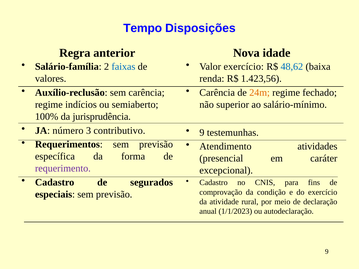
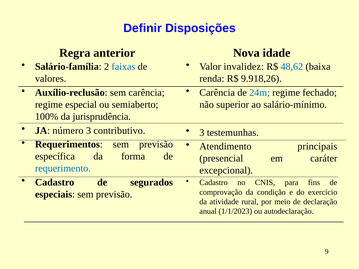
Tempo: Tempo -> Definir (143, 28)
Valor exercício: exercício -> invalidez (244, 67)
1.423,56: 1.423,56 -> 9.918,26 (261, 79)
24m colour: orange -> blue (260, 93)
indícios: indícios -> especial (81, 105)
9: 9 -> 3 (202, 133)
atividades: atividades -> principais (317, 147)
requerimento colour: purple -> blue (63, 169)
